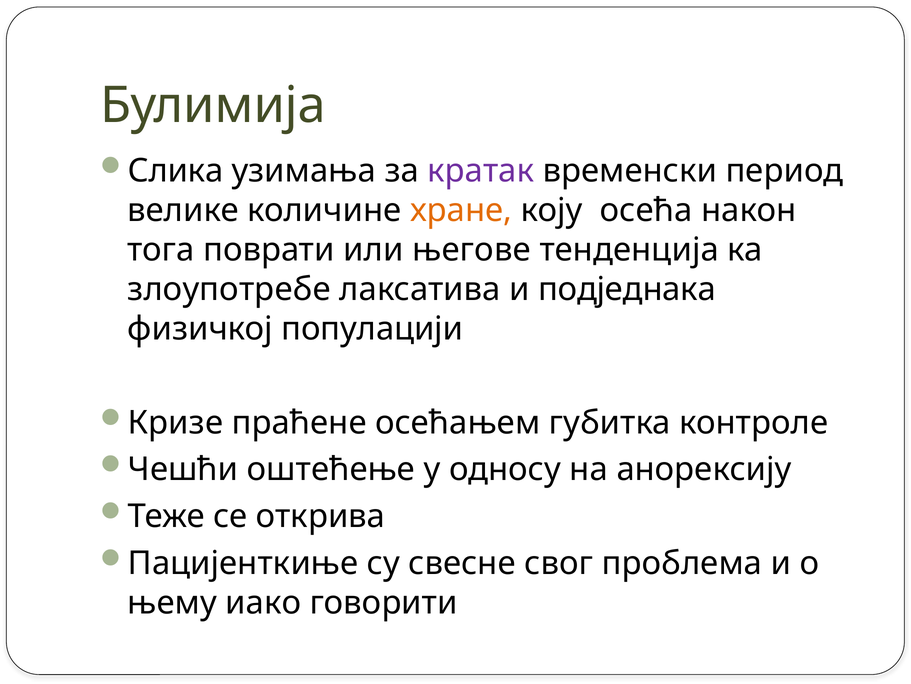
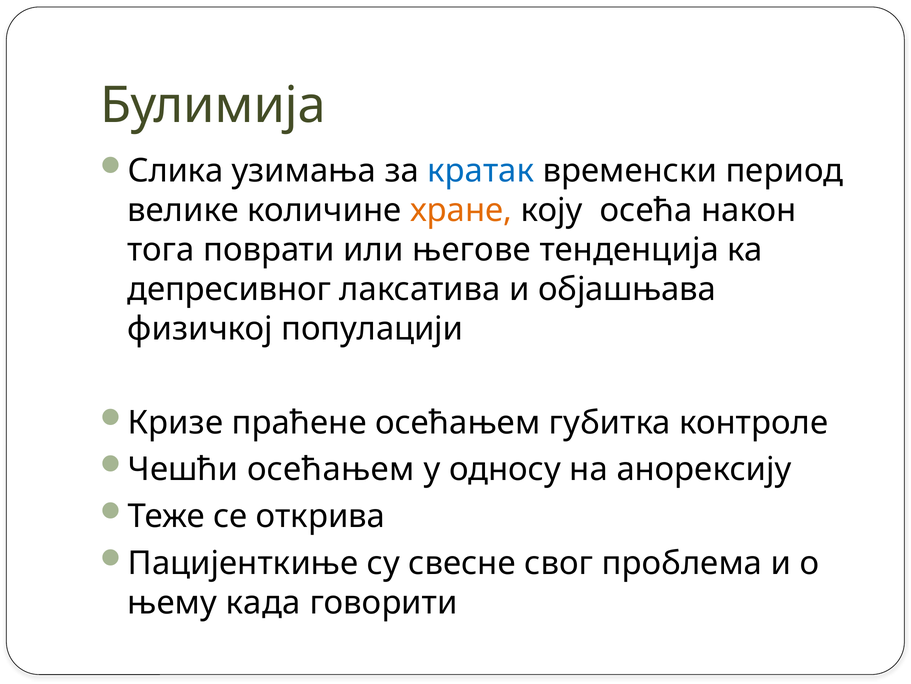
кратак colour: purple -> blue (481, 171)
злоупотребе: злоупотребе -> депресивног (229, 289)
подједнака: подједнака -> објашњава (627, 289)
Чешћи оштећење: оштећење -> осећањем (331, 469)
иако: иако -> када (263, 602)
